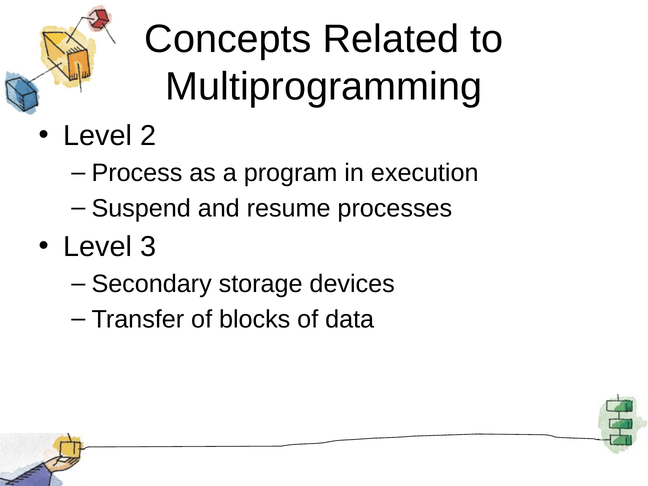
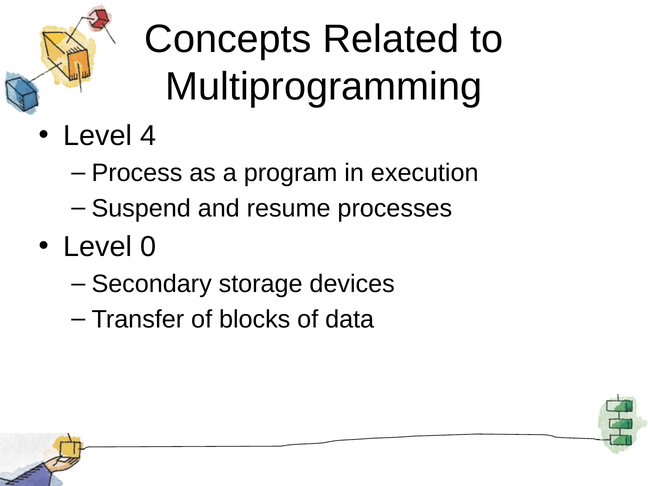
2: 2 -> 4 (148, 136)
3: 3 -> 0 (148, 247)
